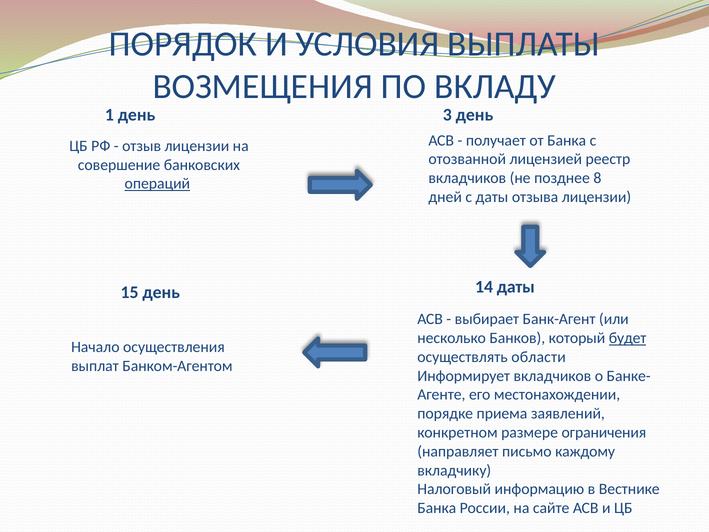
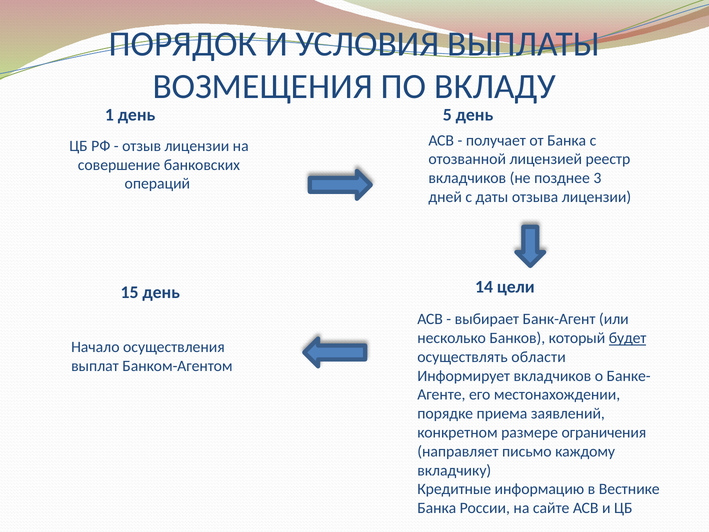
3: 3 -> 5 (447, 115)
8: 8 -> 3 (597, 178)
операций underline: present -> none (157, 184)
14 даты: даты -> цели (516, 287)
Налоговый: Налоговый -> Кредитные (454, 489)
